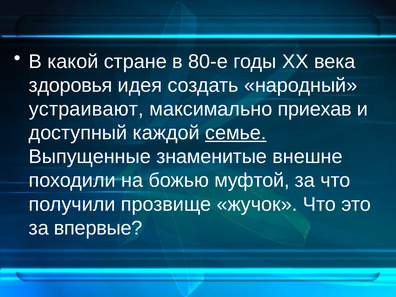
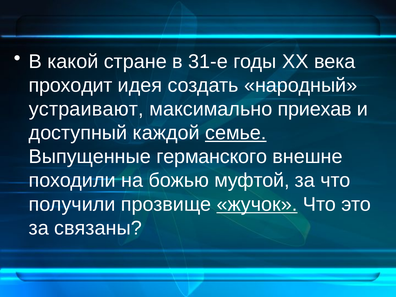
80-е: 80-е -> 31-е (208, 62)
здоровья: здоровья -> проходит (71, 85)
знаменитые: знаменитые -> германского (212, 157)
жучок underline: none -> present (257, 204)
впервые: впервые -> связаны (98, 228)
